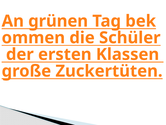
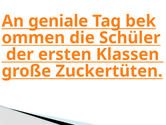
grünen: grünen -> geniale (58, 21)
